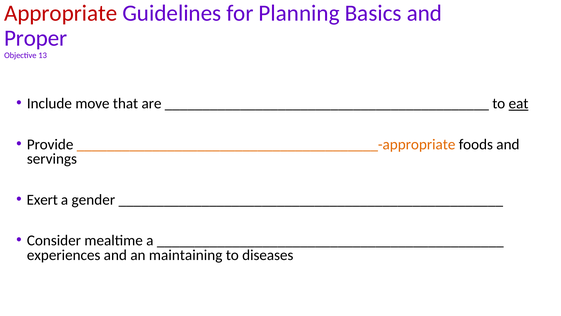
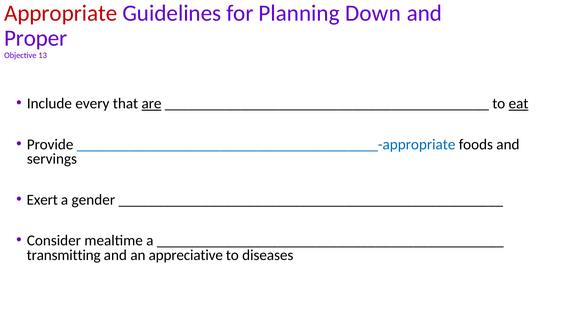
Basics: Basics -> Down (373, 13)
move: move -> every (92, 103)
are underline: none -> present (151, 103)
________________________________________-appropriate colour: orange -> blue (266, 144)
experiences: experiences -> transmitting (64, 255)
maintaining: maintaining -> appreciative (186, 255)
